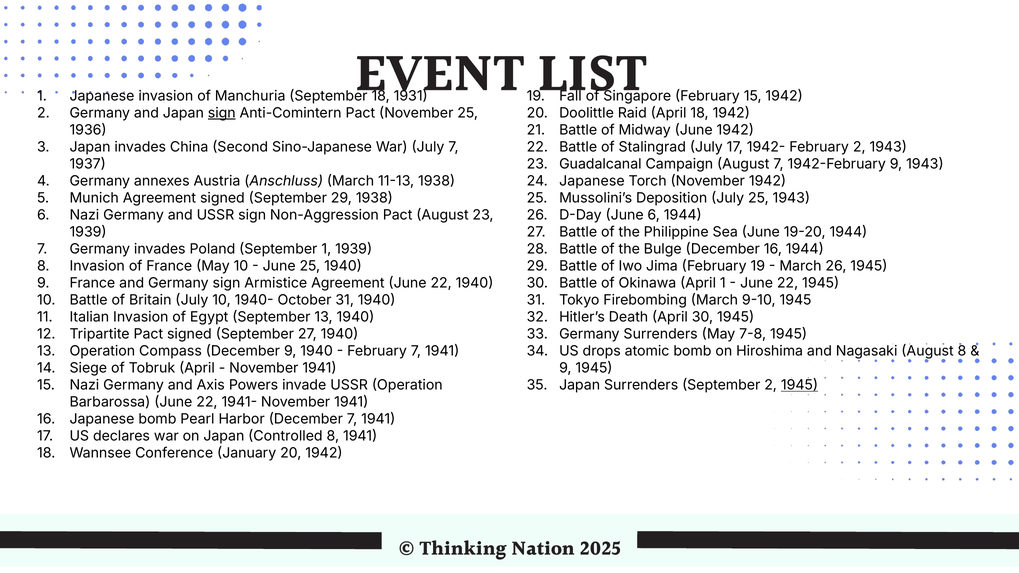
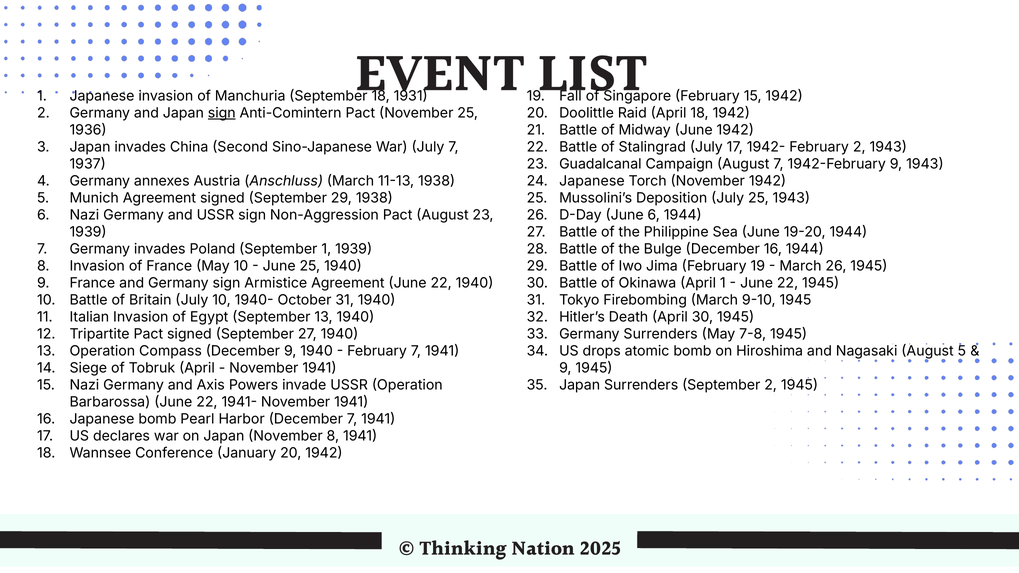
August 8: 8 -> 5 (962, 351)
1945 underline: present -> none (800, 385)
Japan Controlled: Controlled -> November (285, 436)
